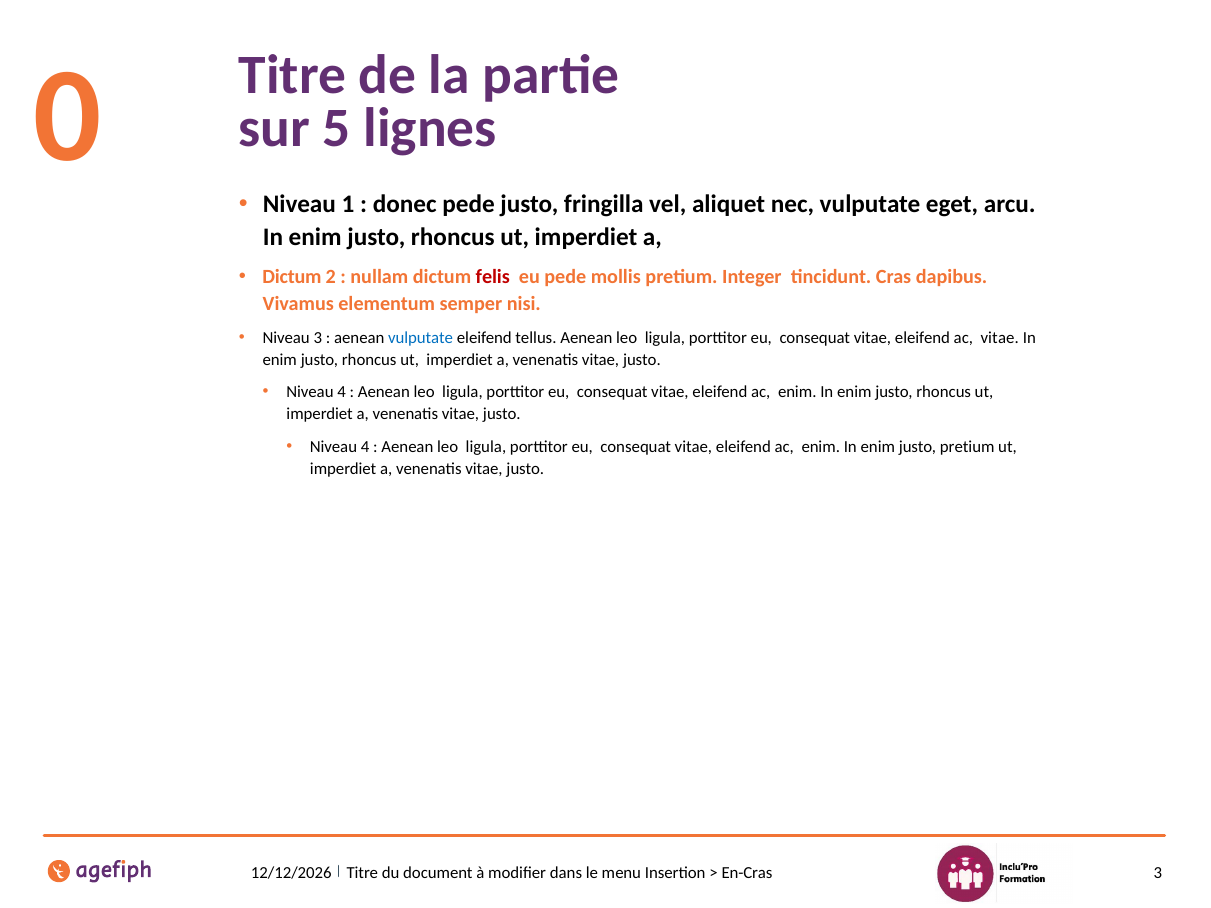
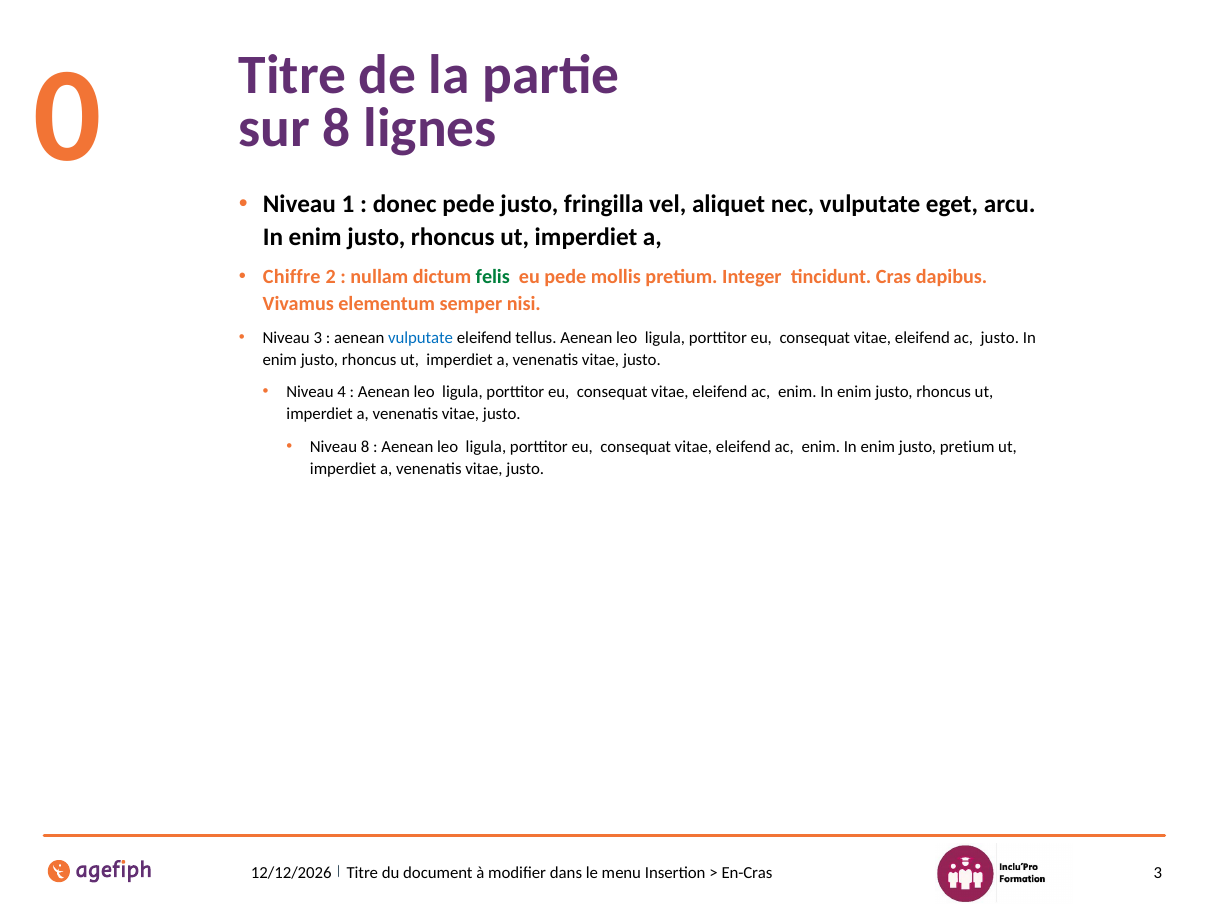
sur 5: 5 -> 8 (337, 129)
Dictum: Dictum -> Chiffre (292, 277)
felis colour: red -> green (493, 277)
ac vitae: vitae -> justo (1000, 338)
4: 4 -> 8 (365, 447)
